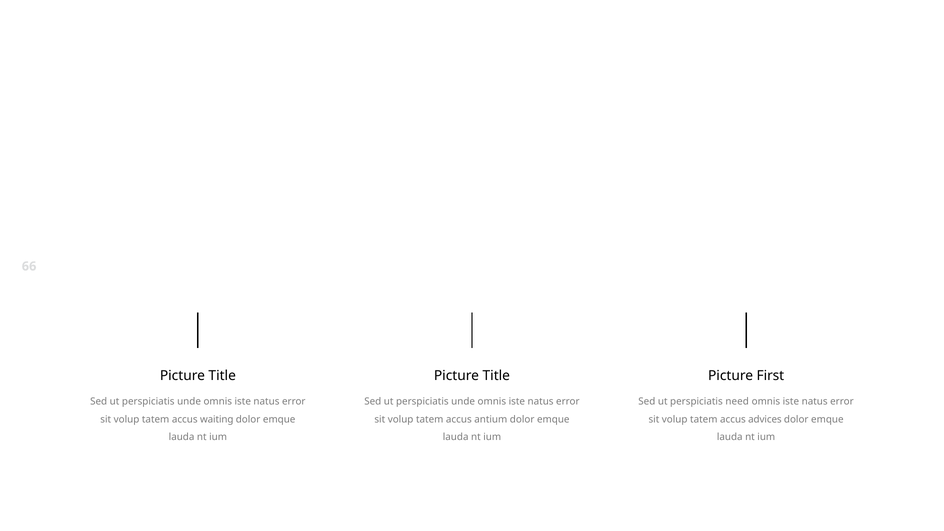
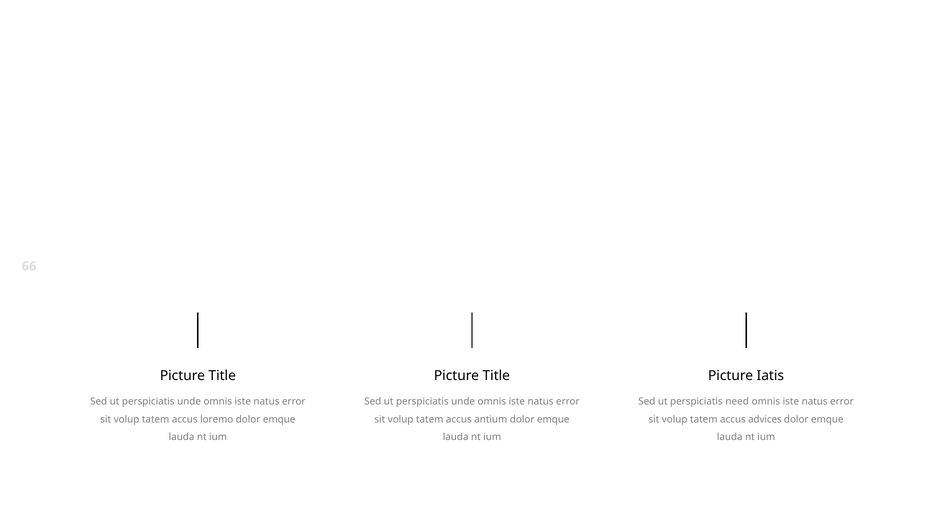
First: First -> Iatis (770, 376)
waiting: waiting -> loremo (217, 419)
